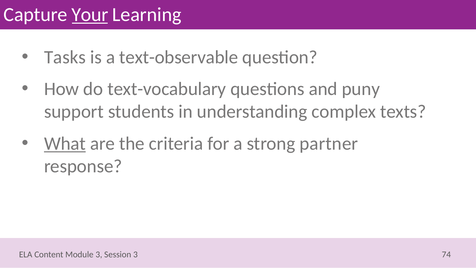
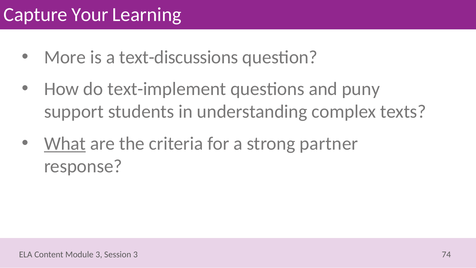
Your underline: present -> none (90, 15)
Tasks: Tasks -> More (65, 57)
text-observable: text-observable -> text-discussions (179, 57)
text-vocabulary: text-vocabulary -> text-implement (167, 89)
